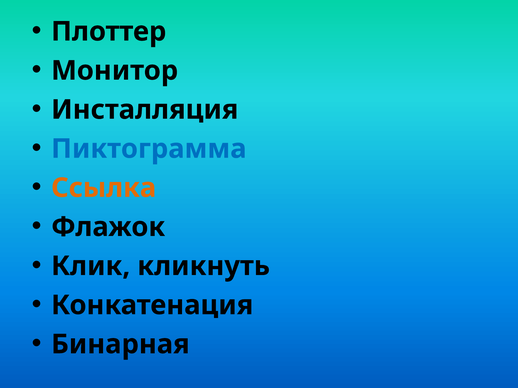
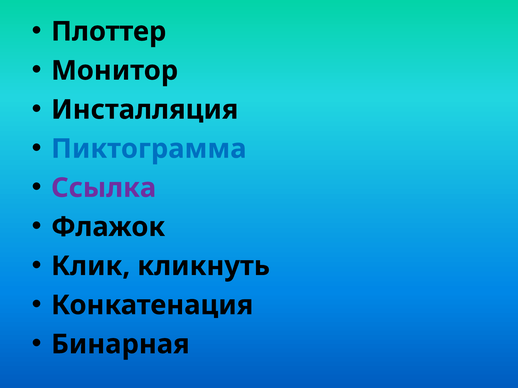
Ссылка colour: orange -> purple (104, 188)
